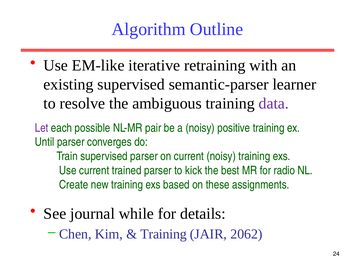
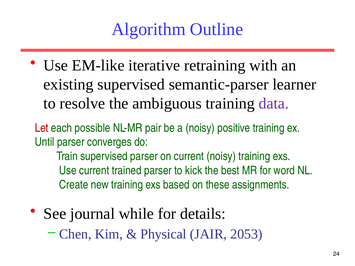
Let colour: purple -> red (42, 128)
radio: radio -> word (284, 171)
Training: Training -> Physical (164, 234)
2062: 2062 -> 2053 (246, 234)
